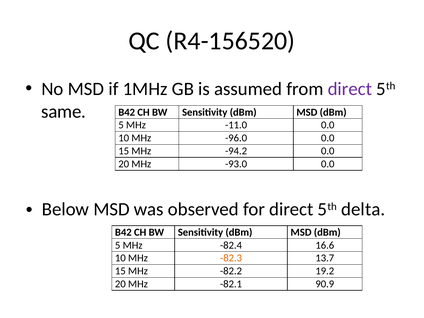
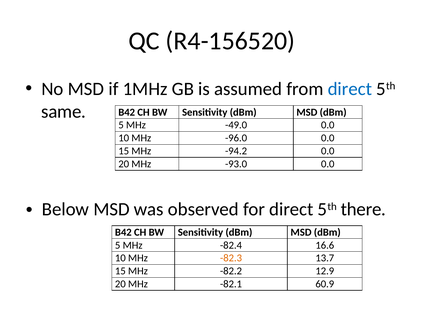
direct colour: purple -> blue (350, 89)
-11.0: -11.0 -> -49.0 (236, 125)
delta: delta -> there (363, 209)
19.2: 19.2 -> 12.9 (325, 271)
90.9: 90.9 -> 60.9 (325, 284)
